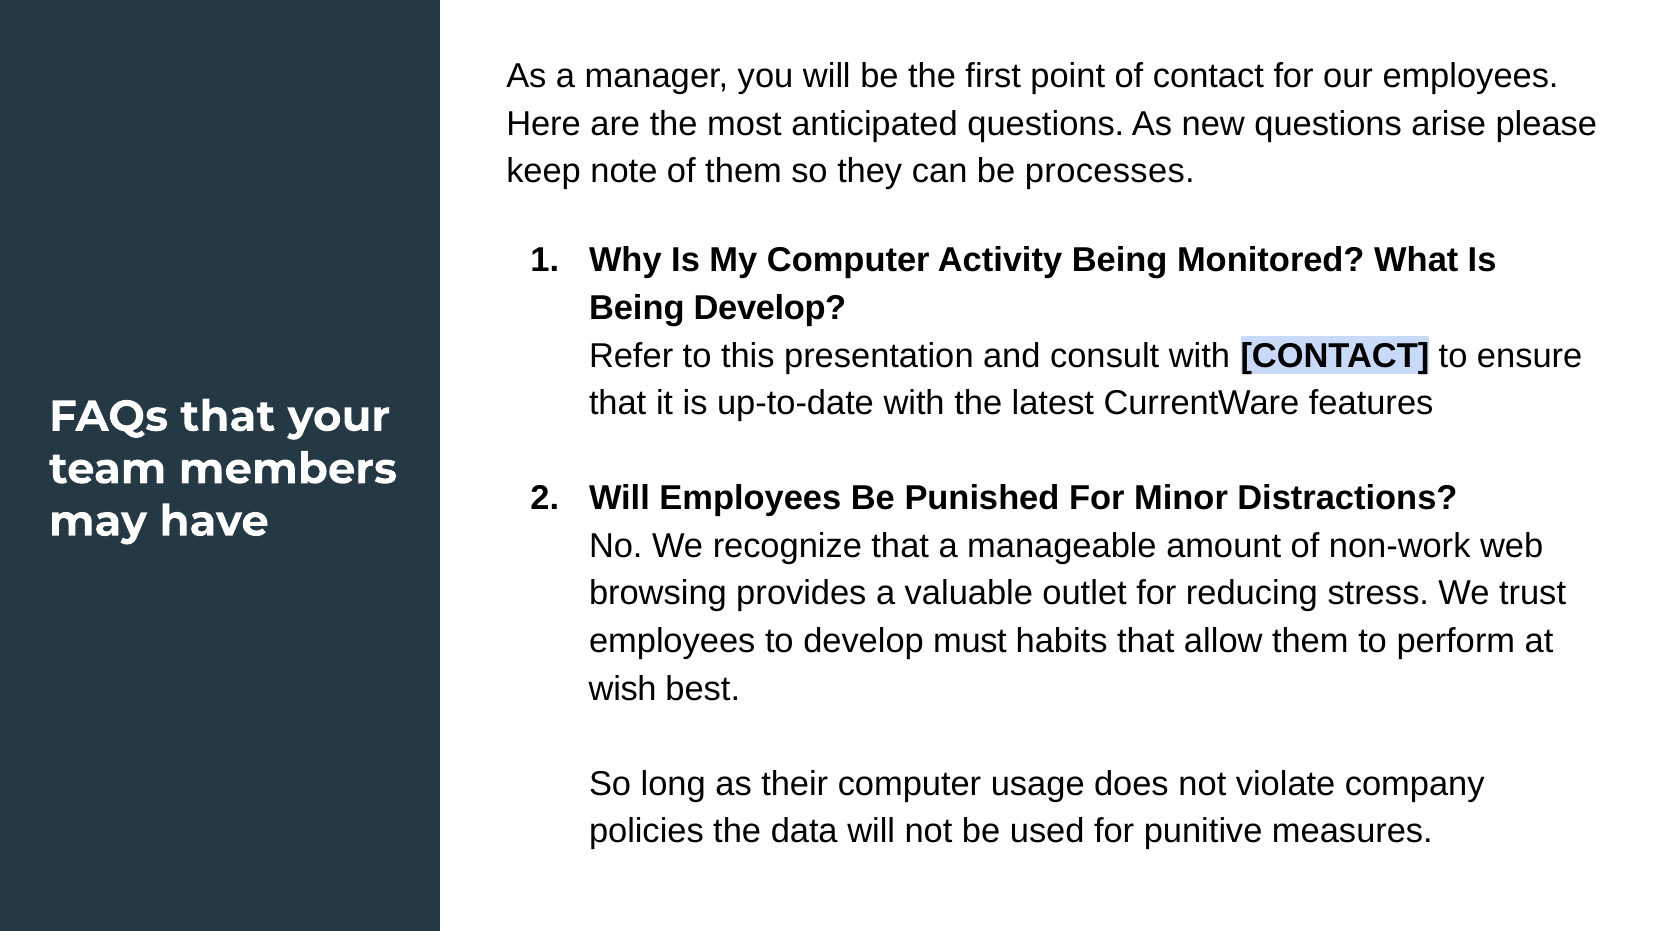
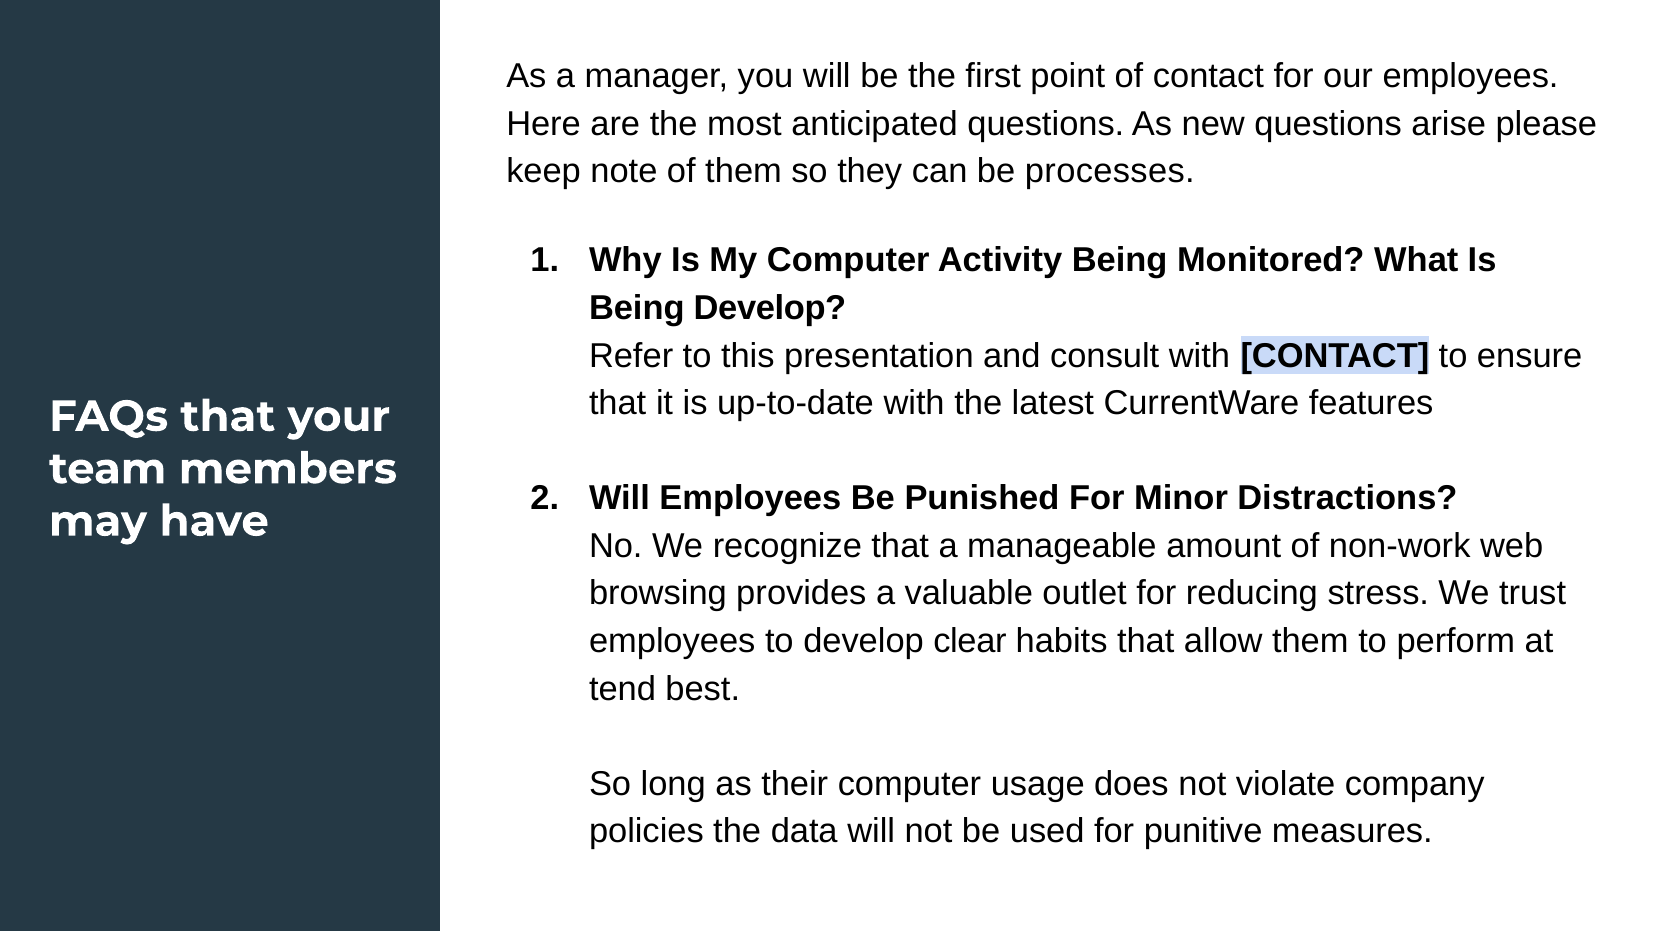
must: must -> clear (970, 641)
wish: wish -> tend (623, 689)
